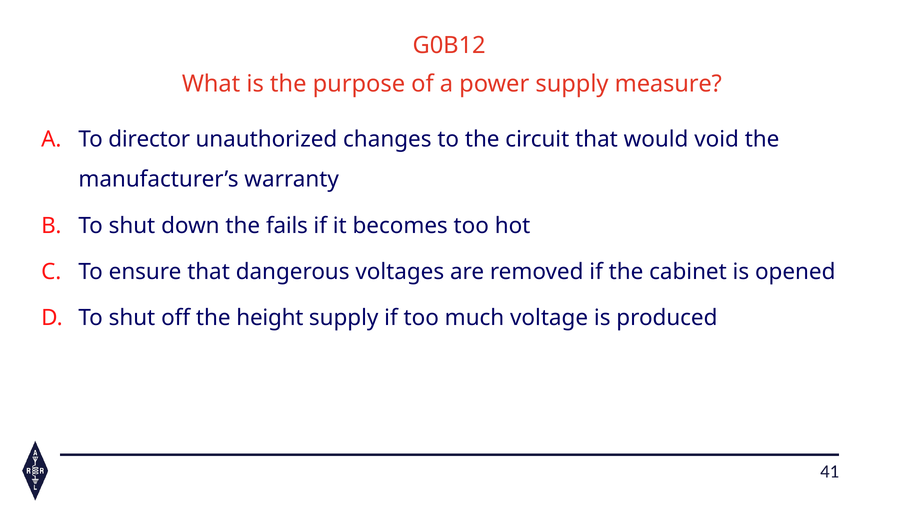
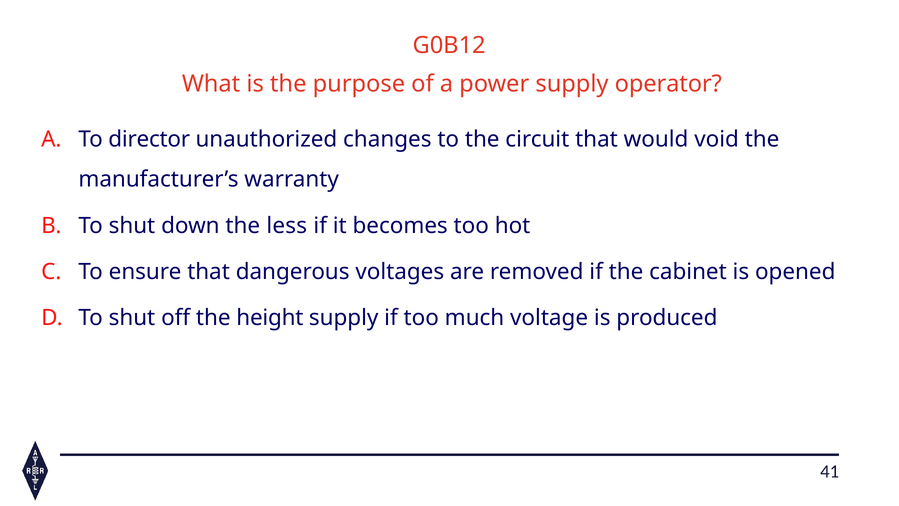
measure: measure -> operator (668, 84)
fails: fails -> less (287, 226)
